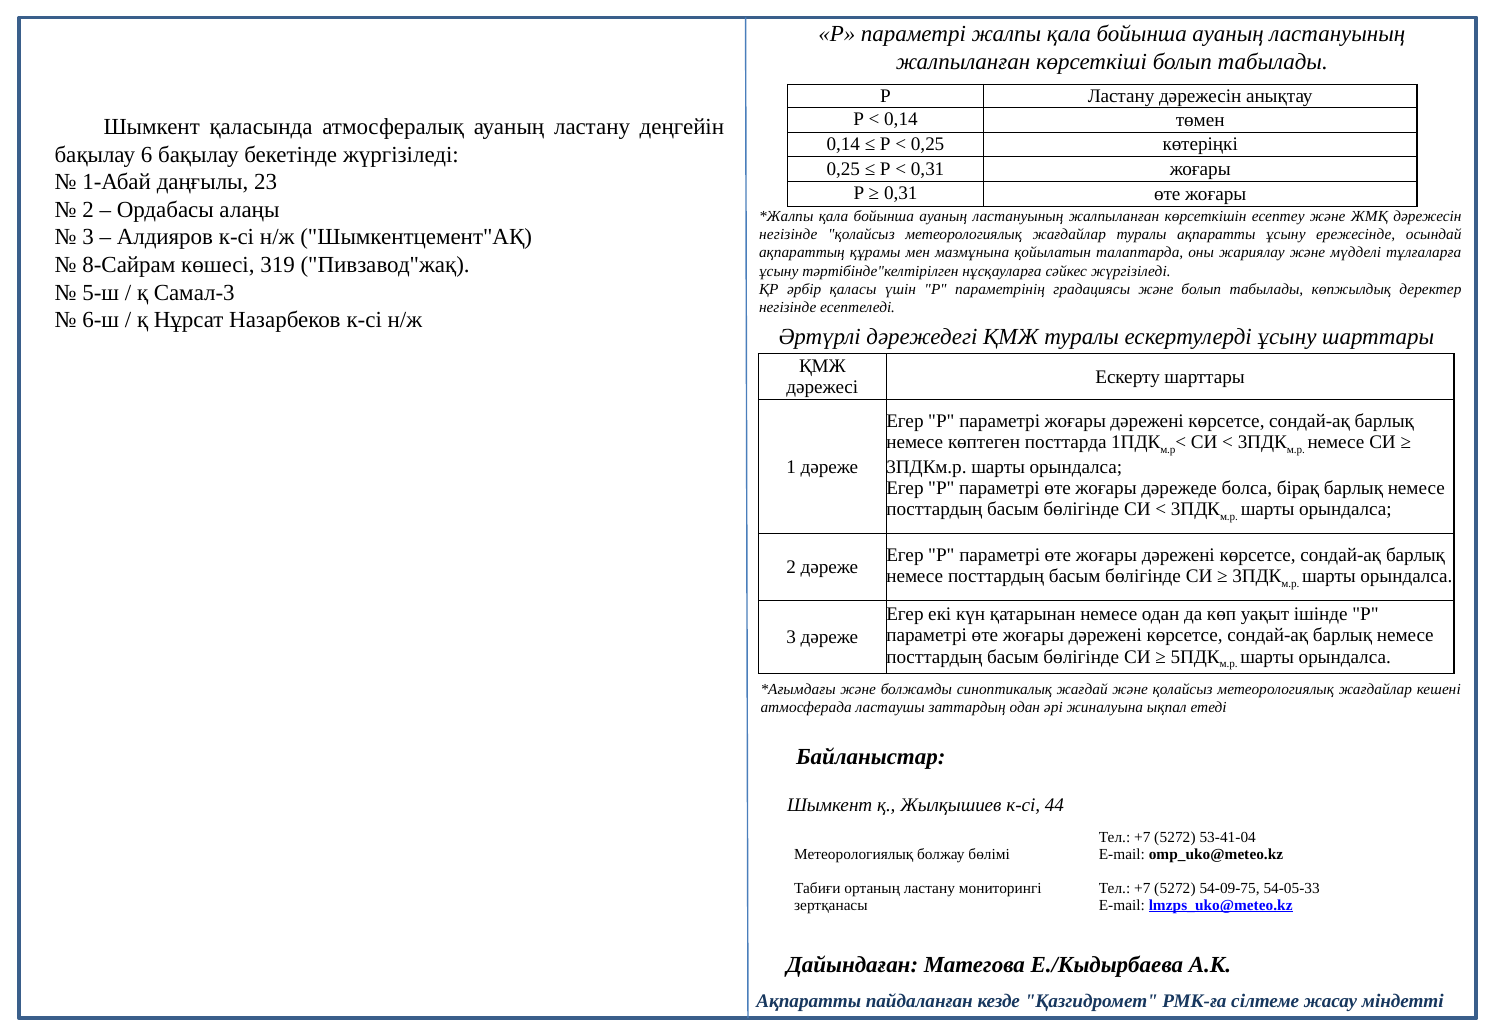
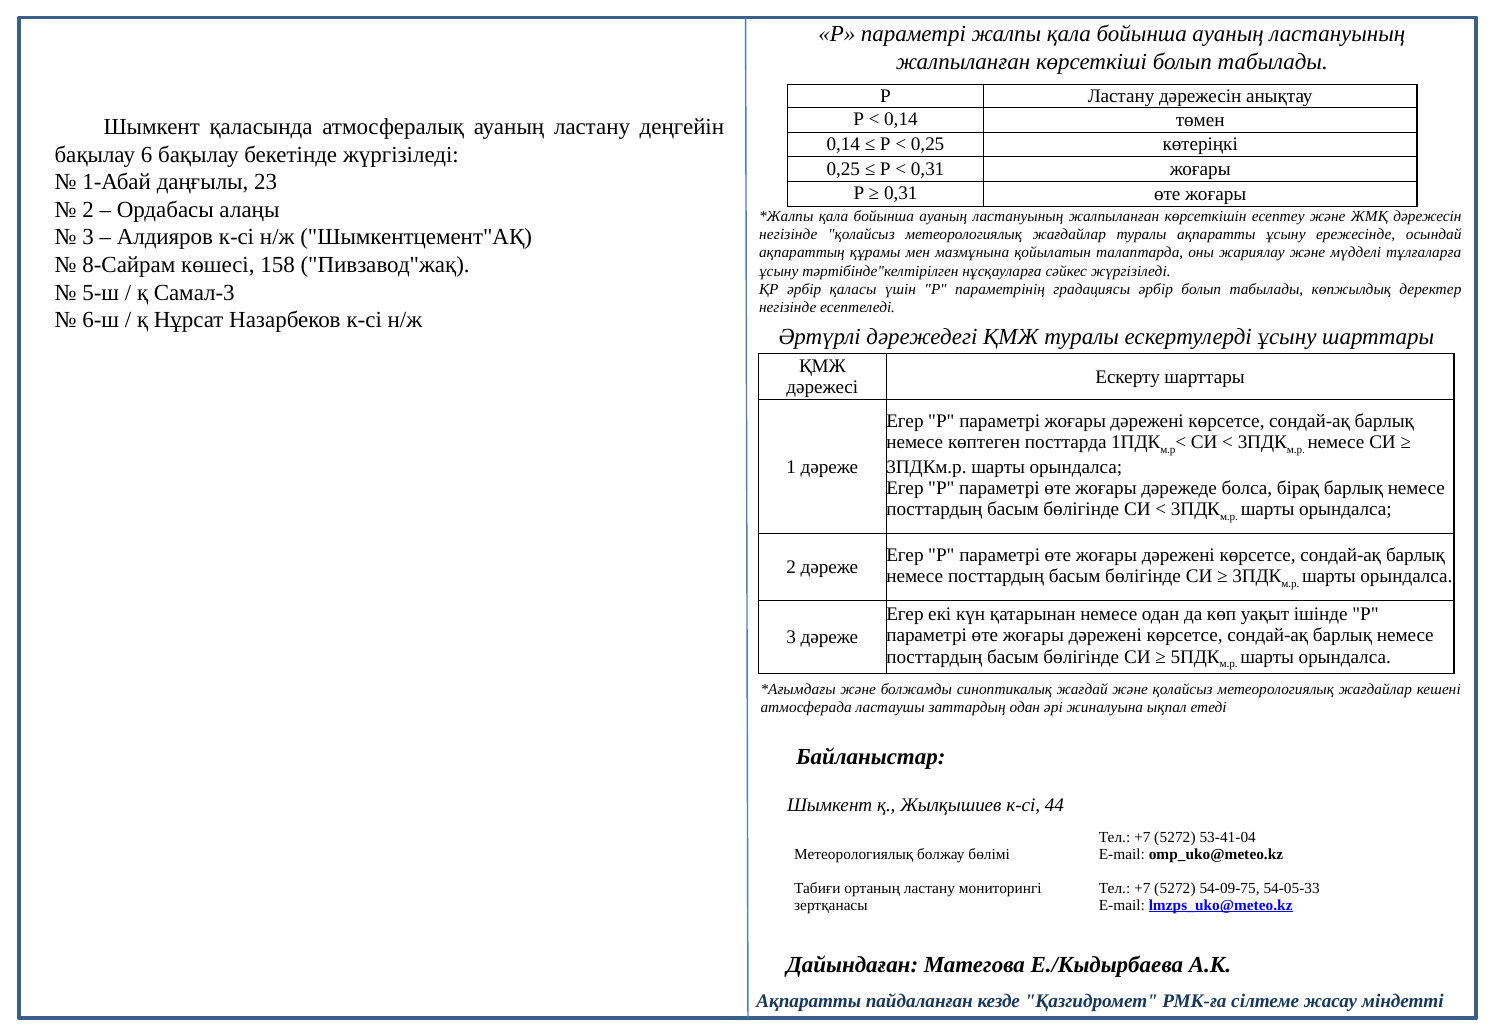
319: 319 -> 158 (278, 265)
градациясы және: және -> әрбір (1156, 289)
